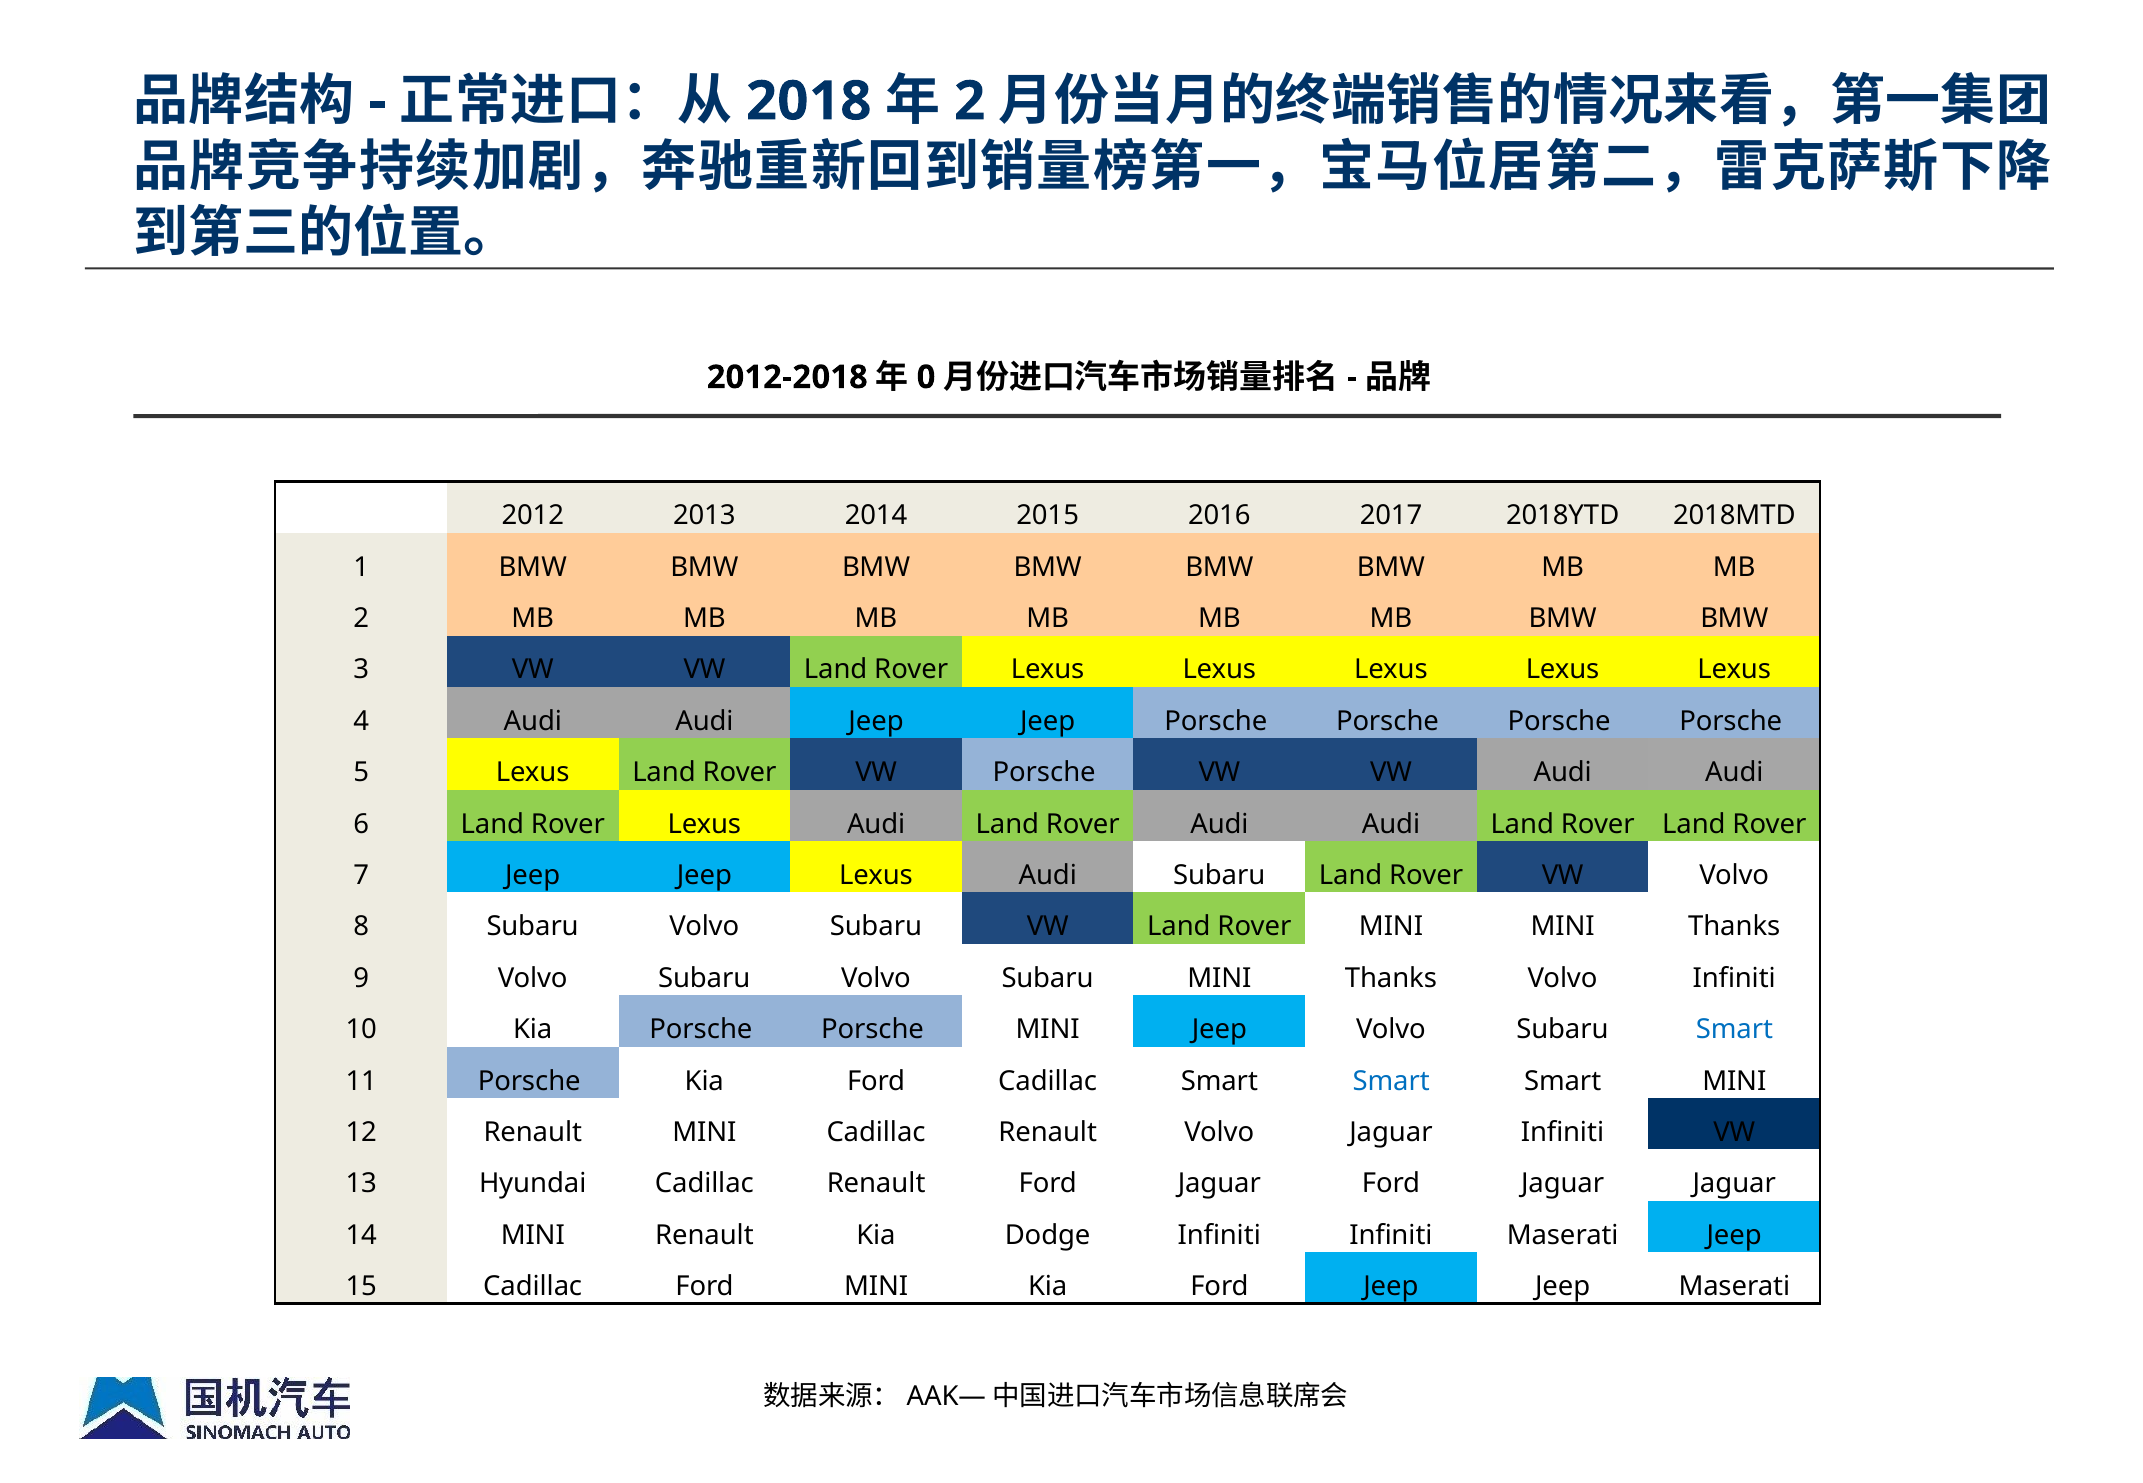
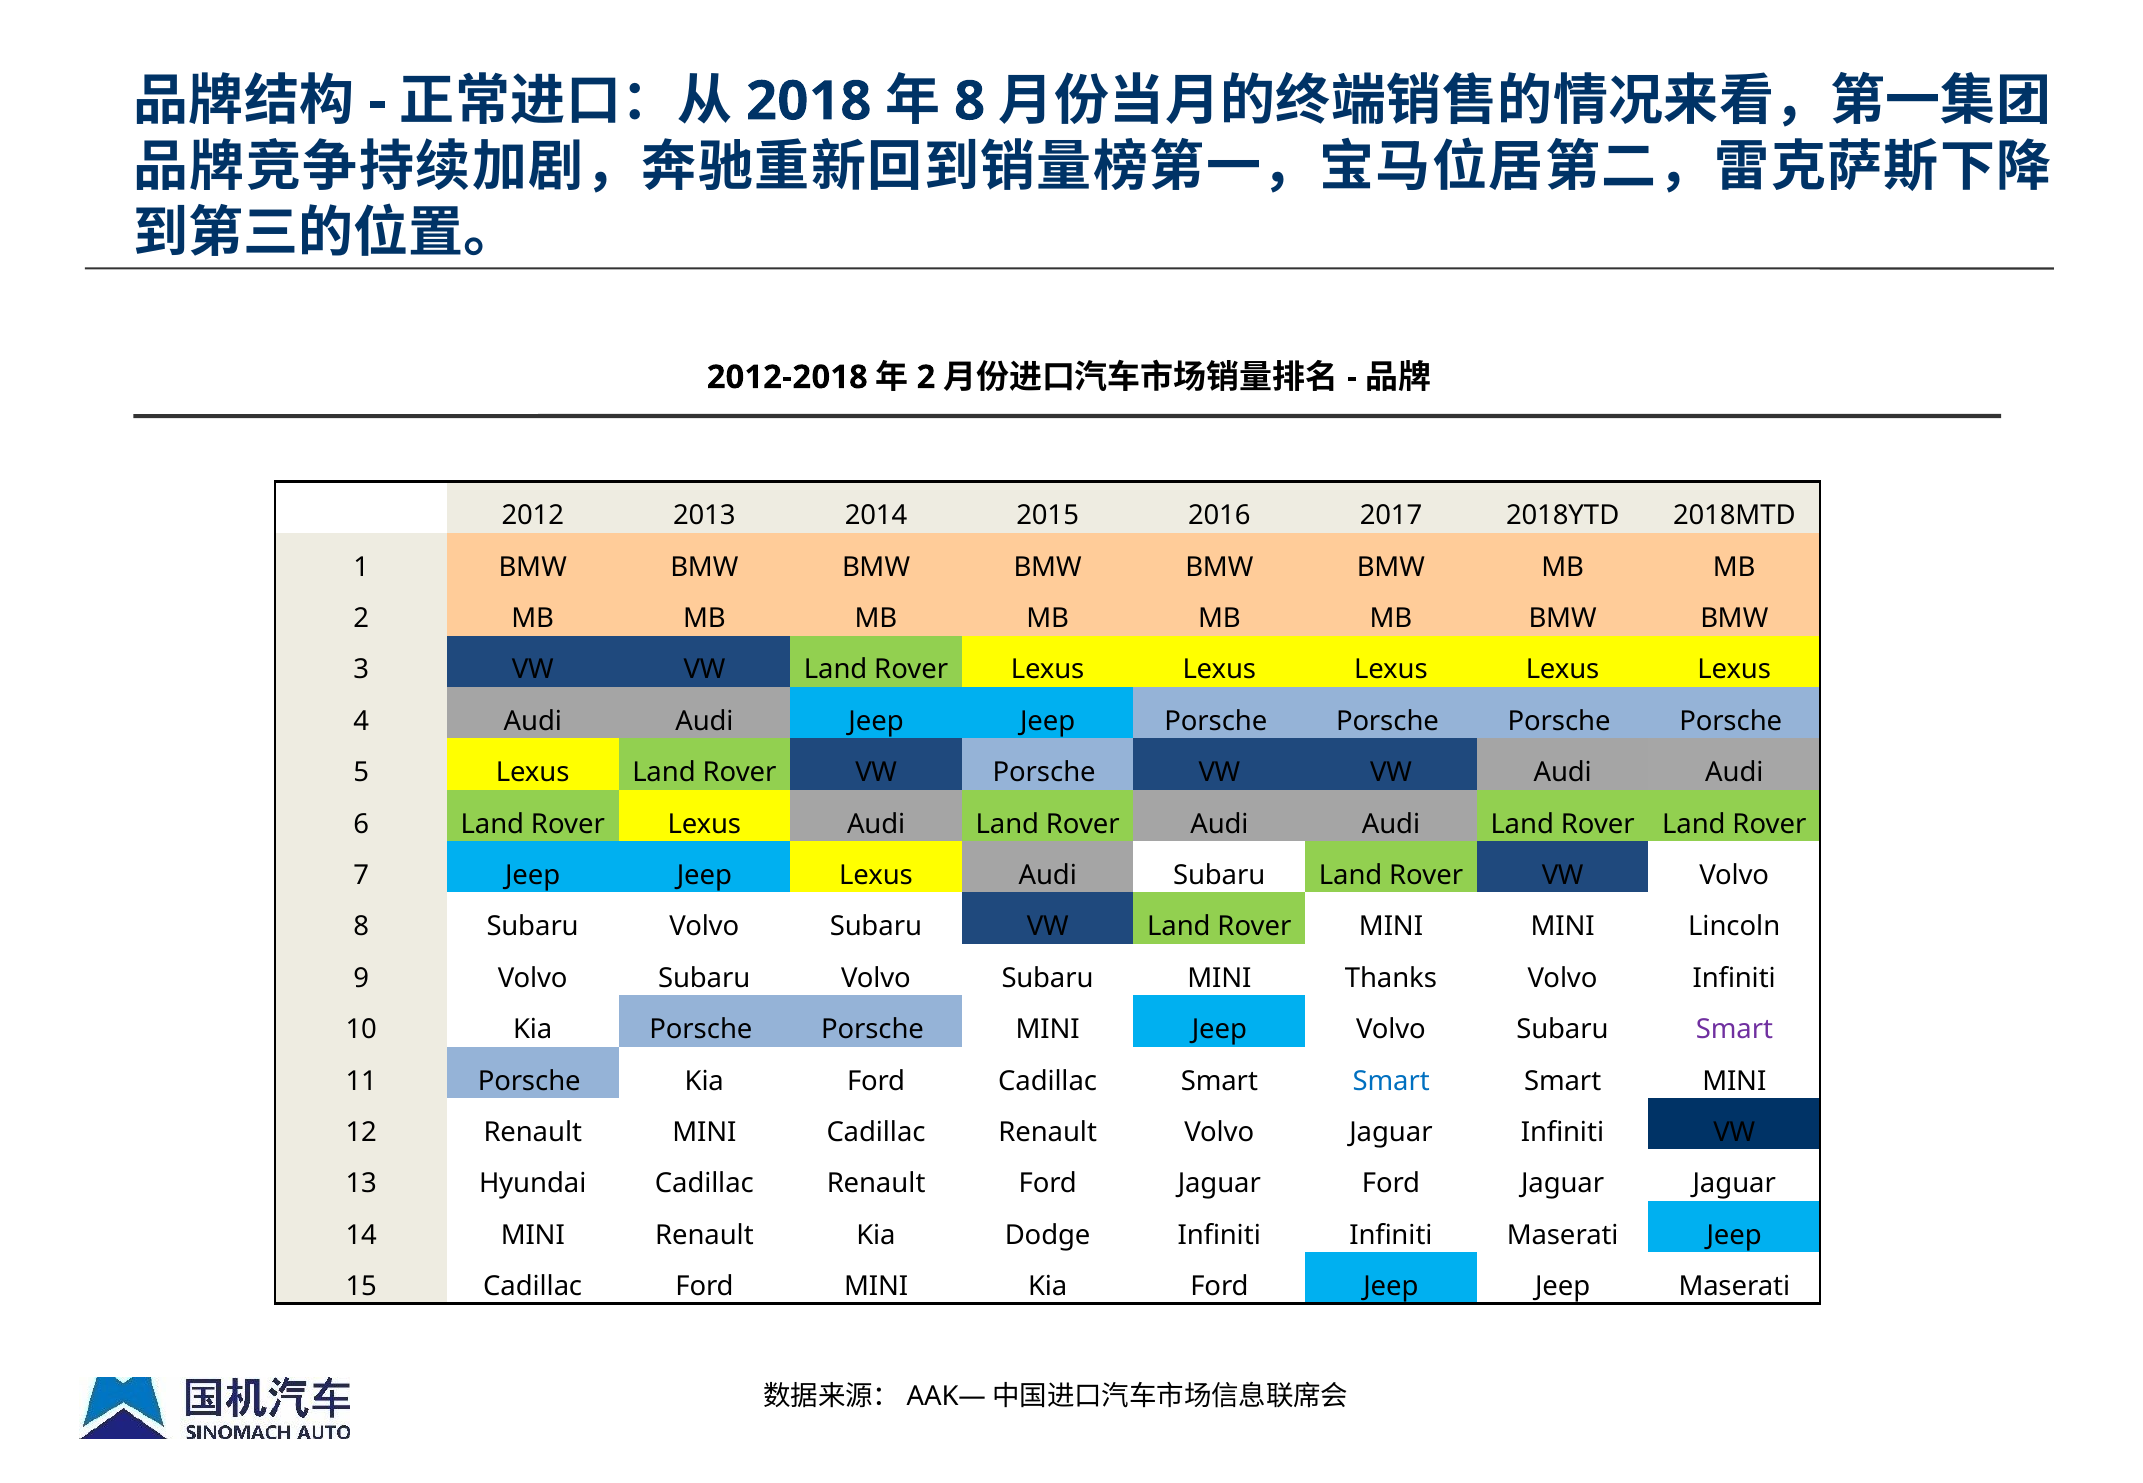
2: 2 -> 8 (970, 101)
0: 0 -> 2 (926, 377)
MINI MINI Thanks: Thanks -> Lincoln (1734, 927)
Smart colour: blue -> purple (1734, 1030)
